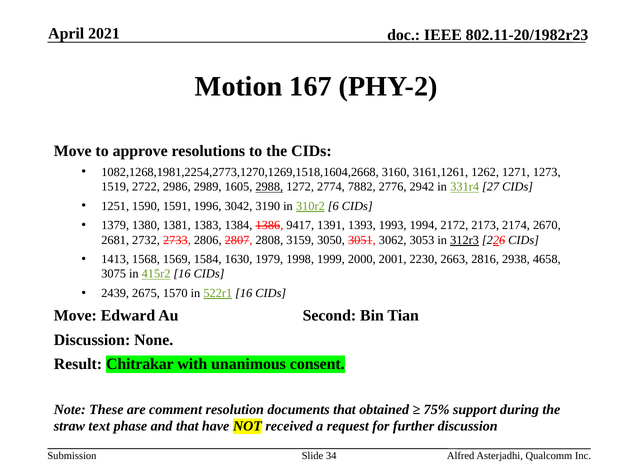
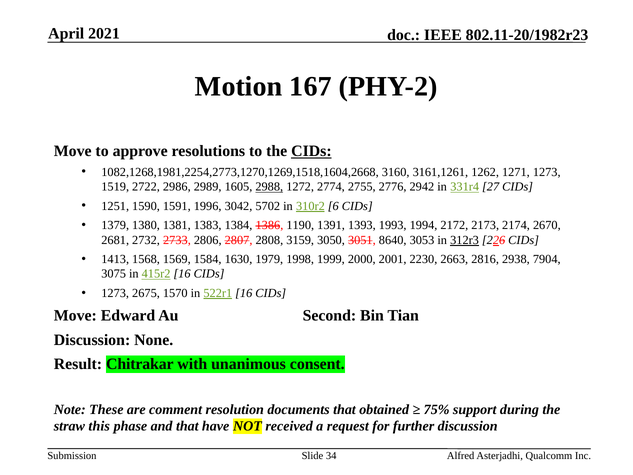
CIDs underline: none -> present (311, 151)
7882: 7882 -> 2755 (362, 187)
3190: 3190 -> 5702 (268, 206)
9417: 9417 -> 1190 (300, 225)
3062: 3062 -> 8640 (393, 240)
4658: 4658 -> 7904 (547, 259)
2439: 2439 -> 1273 (115, 293)
text: text -> this (99, 426)
